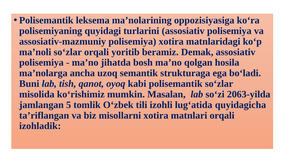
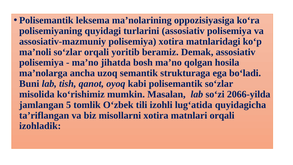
2063-yilda: 2063-yilda -> 2066-yilda (249, 94)
